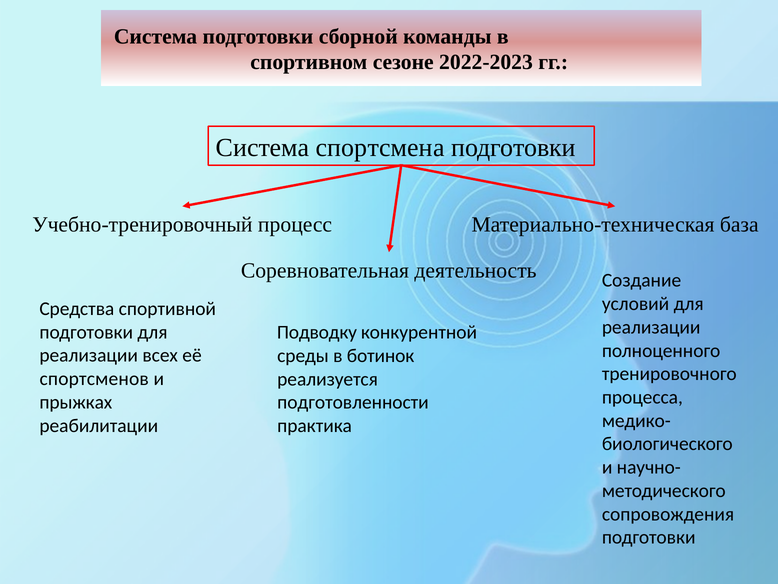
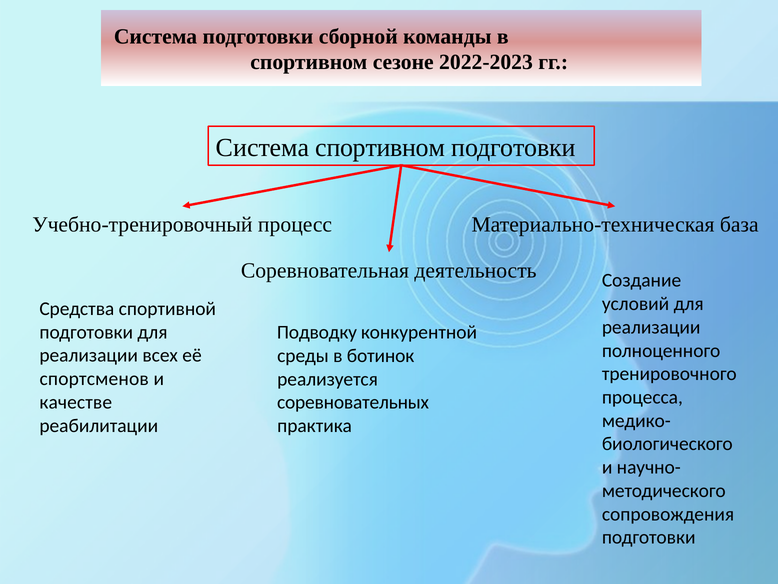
Система спортсмена: спортсмена -> спортивном (380, 147)
прыжках: прыжках -> качестве (76, 402)
подготовленности: подготовленности -> соревновательных (353, 402)
